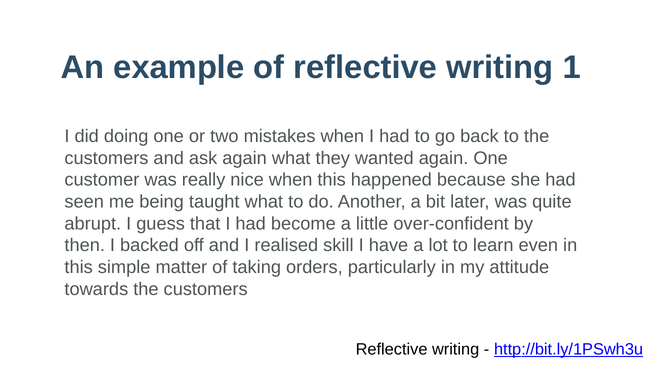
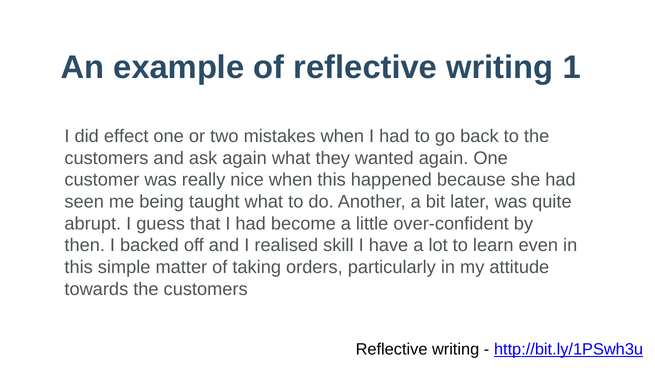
doing: doing -> effect (126, 136)
